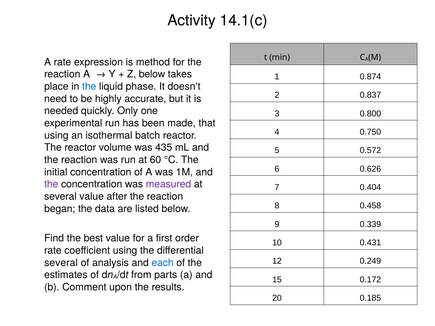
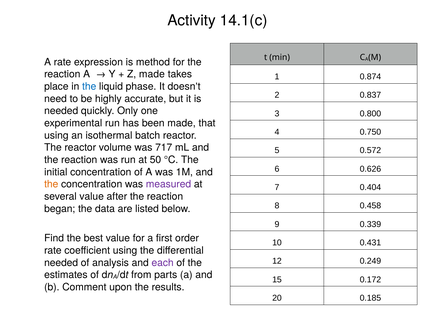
Z below: below -> made (152, 74)
435: 435 -> 717 (164, 148)
60: 60 -> 50 (155, 160)
the colour: purple -> orange (51, 184)
several: several -> needed (61, 263)
each colour: blue -> purple (163, 263)
